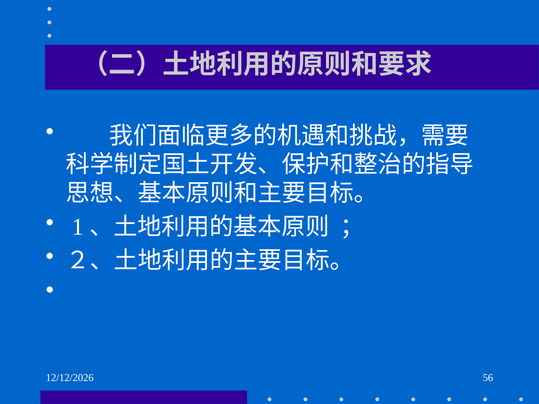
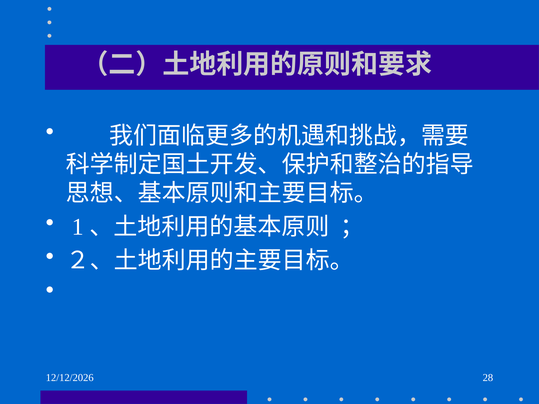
56: 56 -> 28 (488, 378)
